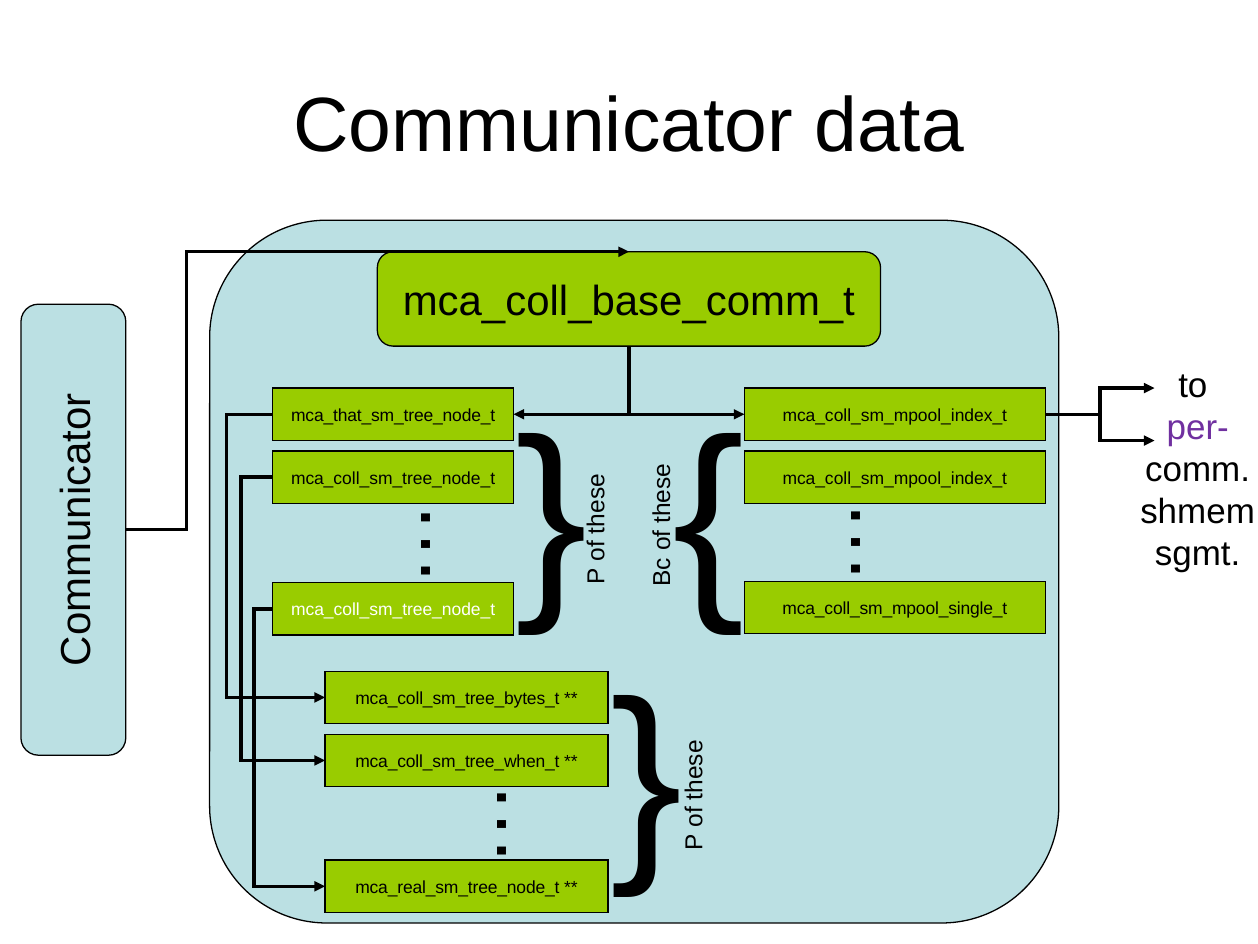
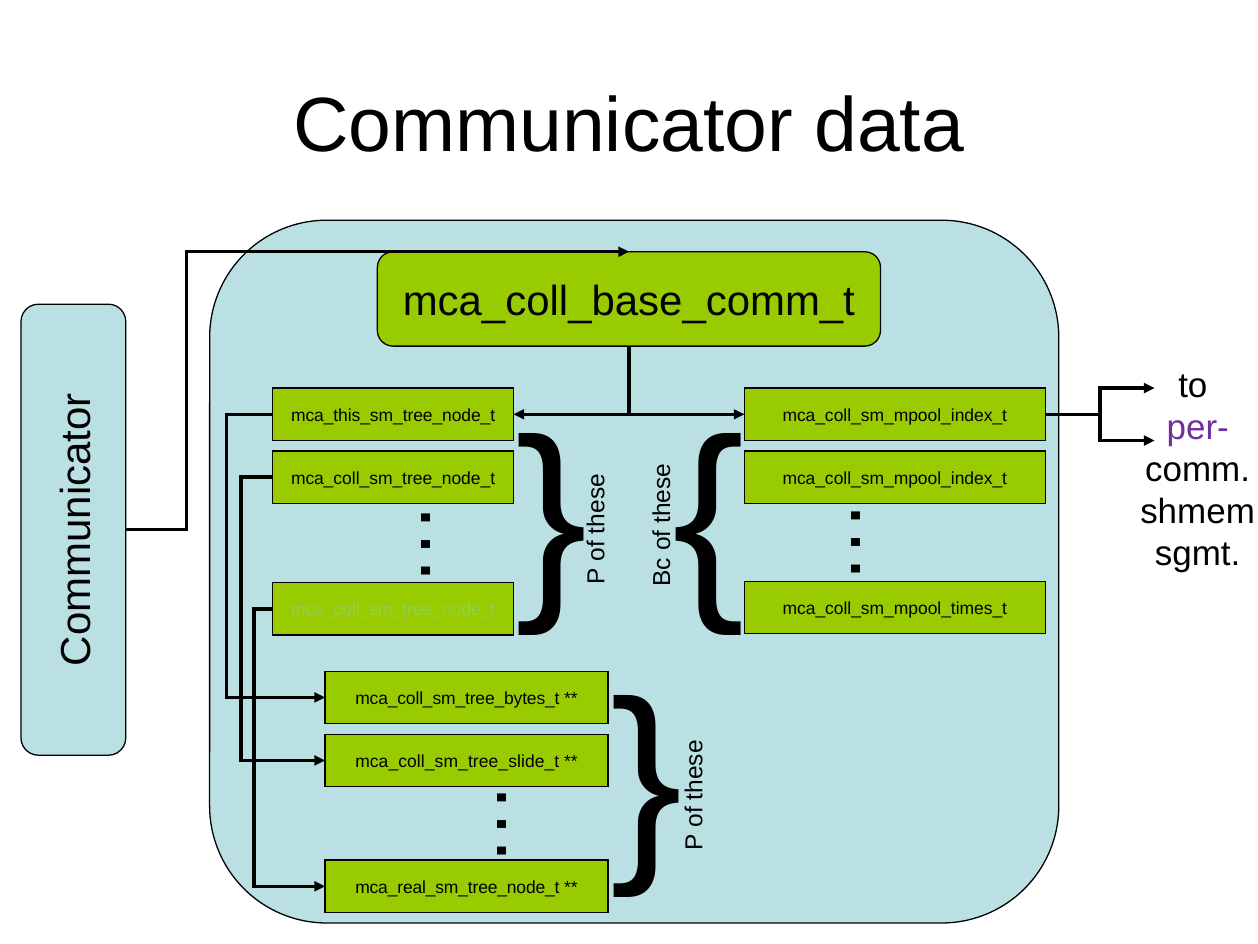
mca_that_sm_tree_node_t: mca_that_sm_tree_node_t -> mca_this_sm_tree_node_t (393, 415)
mca_coll_sm_mpool_single_t: mca_coll_sm_mpool_single_t -> mca_coll_sm_mpool_times_t (895, 608)
mca_coll_sm_tree_node_t colour: white -> light green (393, 610)
mca_coll_sm_tree_when_t: mca_coll_sm_tree_when_t -> mca_coll_sm_tree_slide_t (457, 761)
